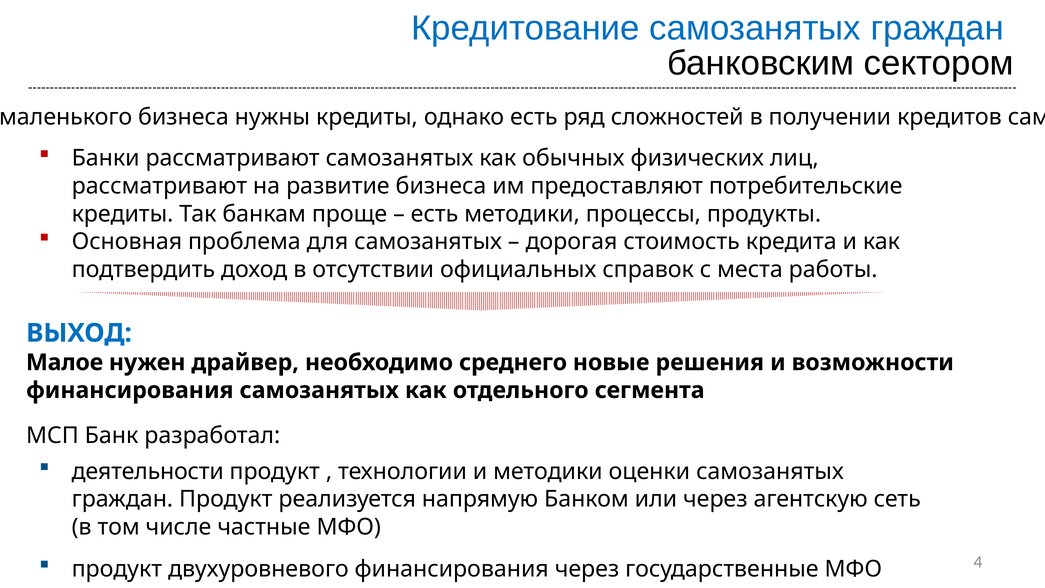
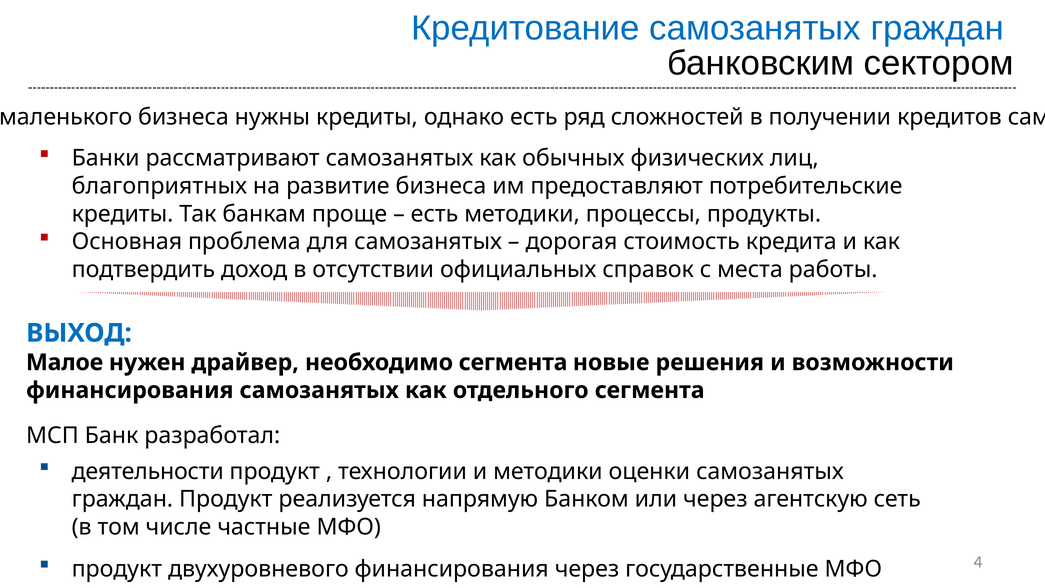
рассматривают: рассматривают -> благоприятных (159, 186)
необходимо среднего: среднего -> сегмента (513, 362)
